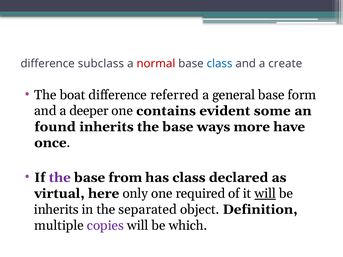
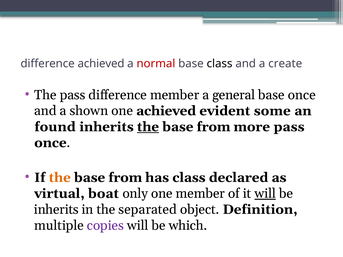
difference subclass: subclass -> achieved (101, 64)
class colour: blue -> black (220, 64)
The boat: boat -> pass (73, 95)
difference referred: referred -> member (175, 95)
base form: form -> once (302, 95)
deeper: deeper -> shown (89, 111)
one contains: contains -> achieved (166, 111)
the underline: none -> present (148, 127)
ways: ways -> from (214, 127)
more have: have -> pass (289, 127)
the colour: purple -> orange (60, 178)
here: here -> boat (104, 194)
one required: required -> member (200, 194)
